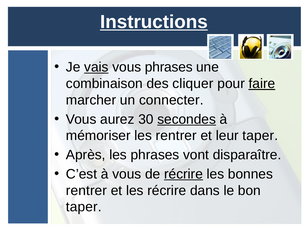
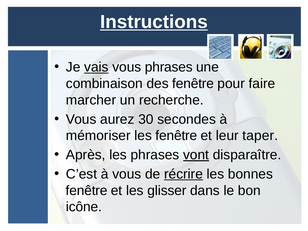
des cliquer: cliquer -> fenêtre (193, 84)
faire underline: present -> none (262, 84)
connecter: connecter -> recherche (171, 100)
secondes underline: present -> none (187, 119)
les rentrer: rentrer -> fenêtre (176, 136)
vont underline: none -> present (196, 155)
rentrer: rentrer -> fenêtre (87, 191)
les récrire: récrire -> glisser (167, 191)
taper: taper -> icône (84, 207)
